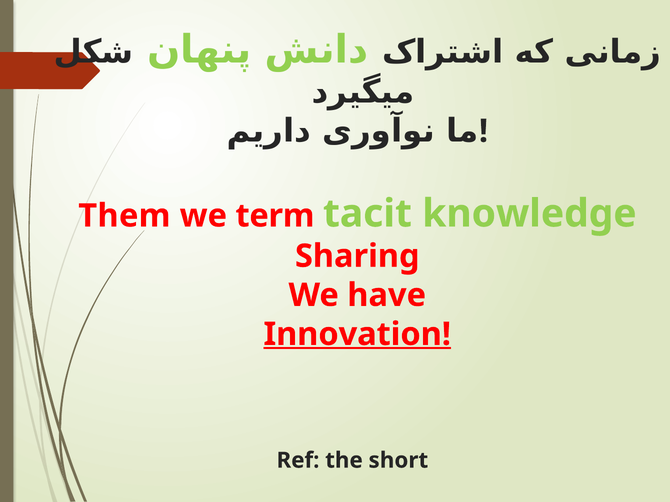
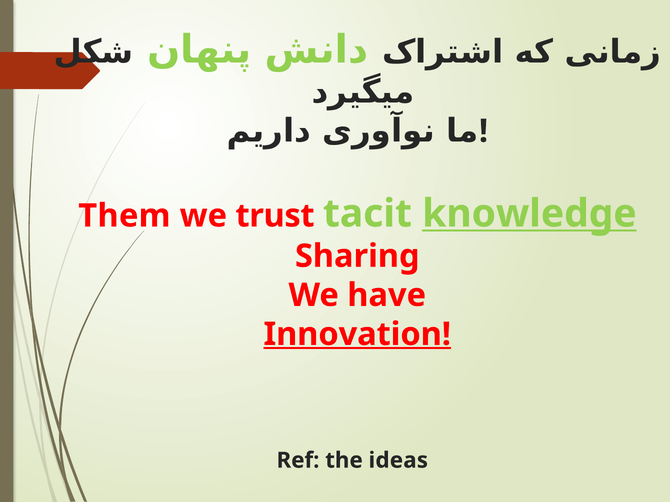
term: term -> trust (275, 216)
knowledge underline: none -> present (529, 214)
short: short -> ideas (398, 461)
